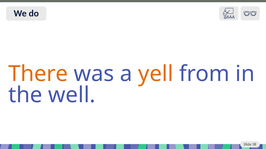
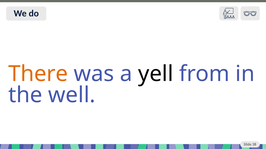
yell colour: orange -> black (156, 74)
